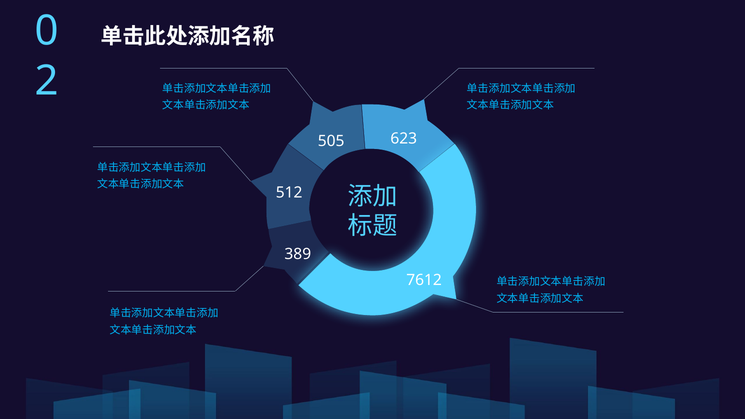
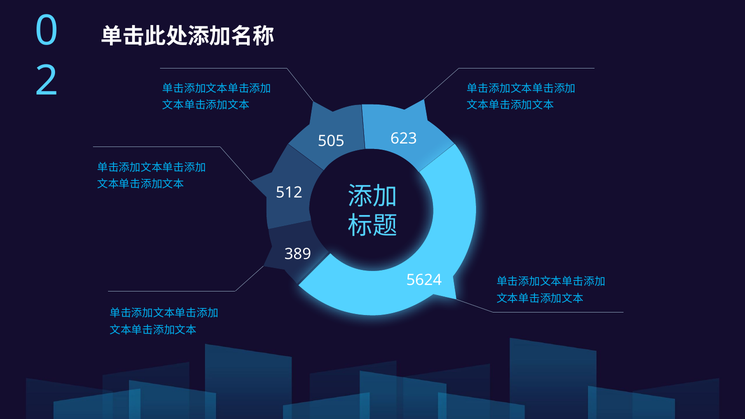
7612: 7612 -> 5624 (424, 280)
